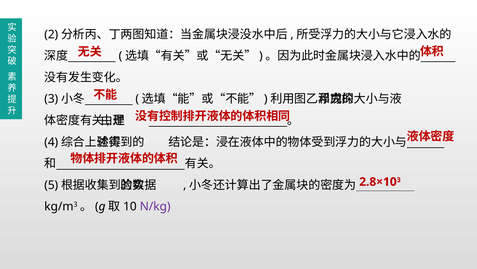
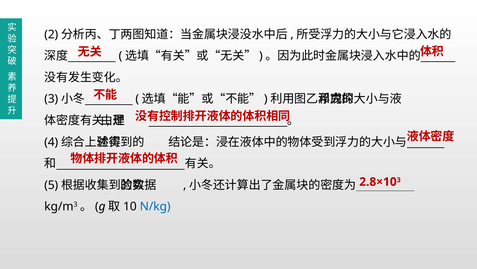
N/kg colour: purple -> blue (155, 206)
